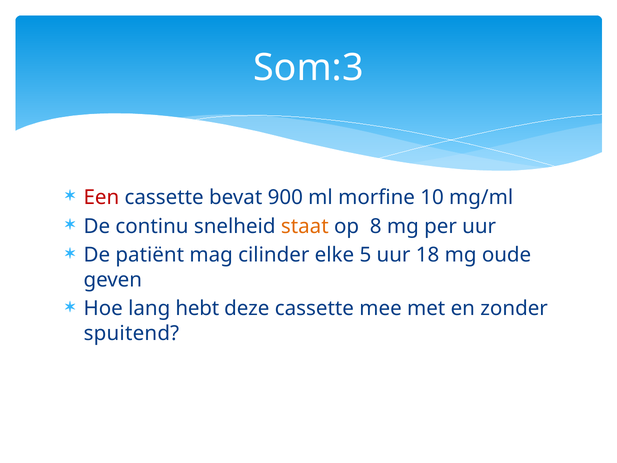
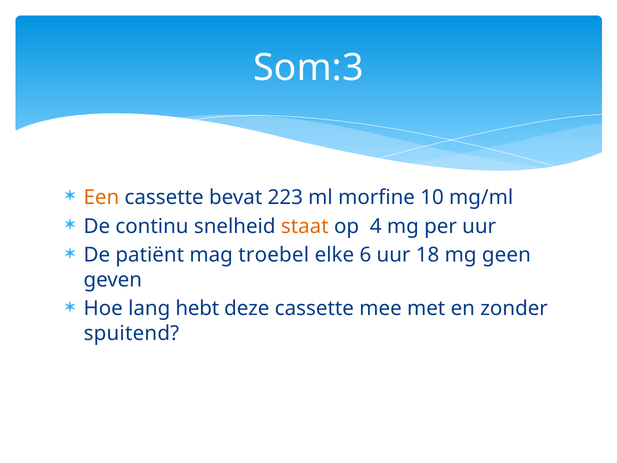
Een colour: red -> orange (101, 197)
900: 900 -> 223 (285, 197)
8: 8 -> 4 (376, 226)
cilinder: cilinder -> troebel (274, 255)
5: 5 -> 6 (365, 255)
oude: oude -> geen (506, 255)
